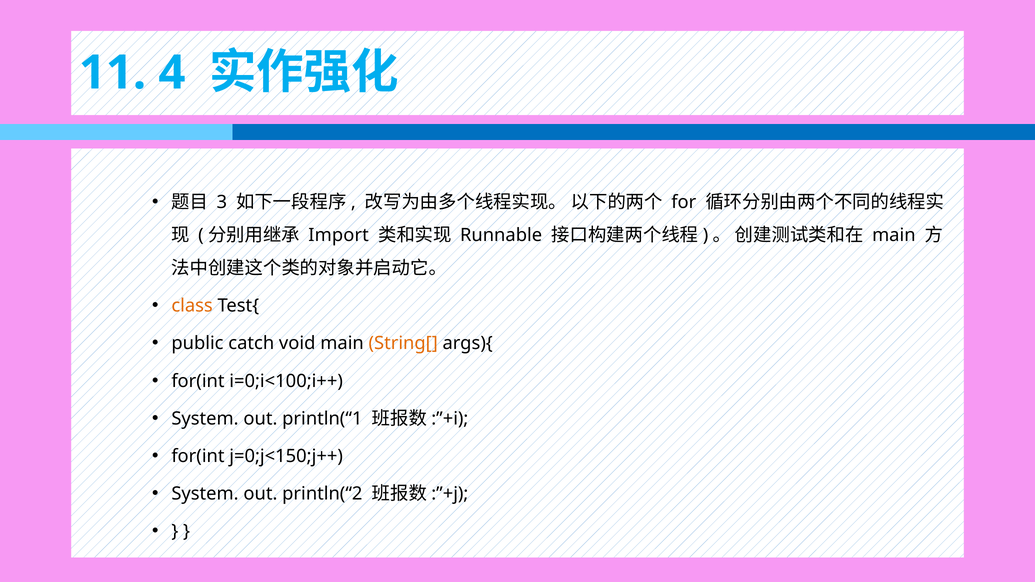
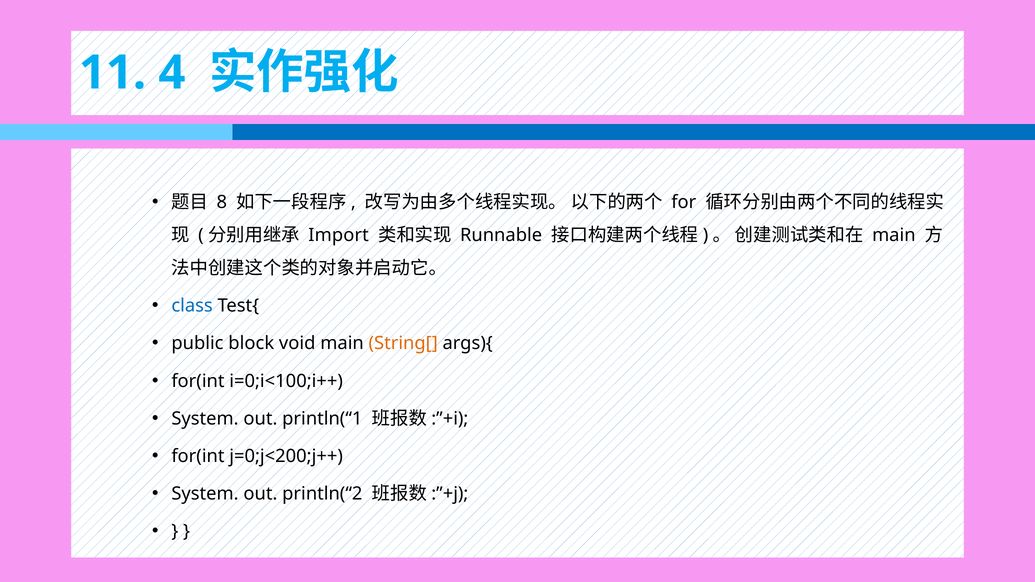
3: 3 -> 8 (222, 202)
class colour: orange -> blue (192, 306)
catch: catch -> block (251, 344)
j=0;j<150;j++: j=0;j<150;j++ -> j=0;j<200;j++ (286, 456)
